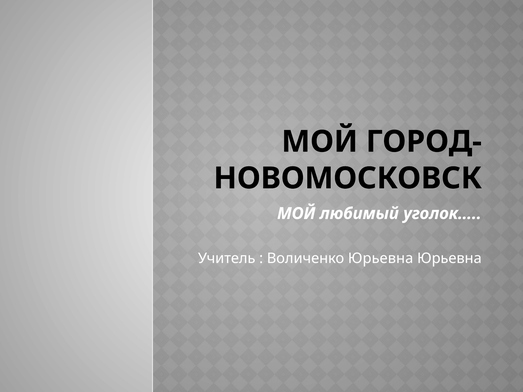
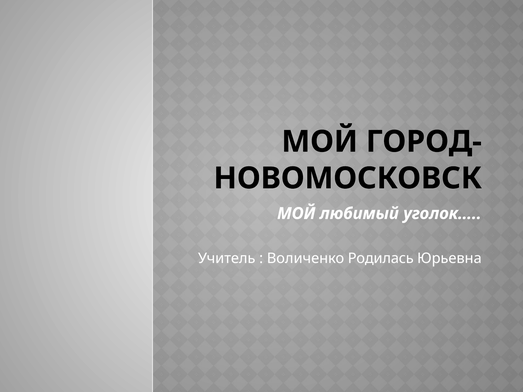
Воличенко Юрьевна: Юрьевна -> Родилась (381, 258)
